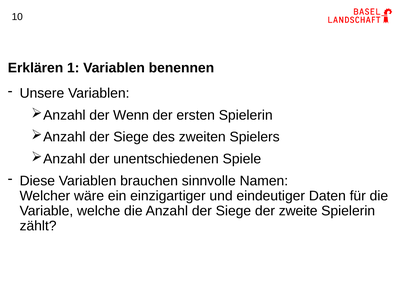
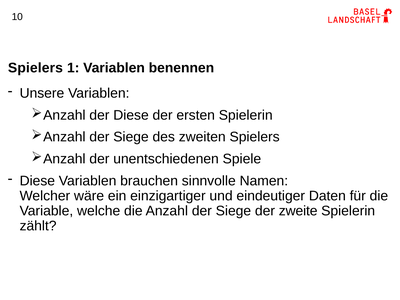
Erklären: Erklären -> Spielers (35, 68)
der Wenn: Wenn -> Diese (131, 115)
